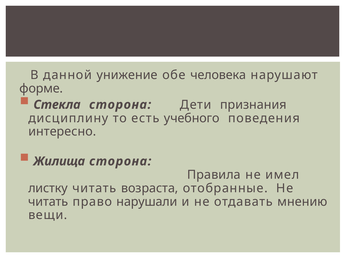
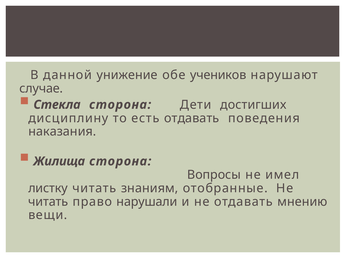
человека: человека -> учеников (218, 75)
форме: форме -> случае (41, 89)
признания: признания -> достигших (253, 105)
есть учебного: учебного -> отдавать (192, 118)
интересно: интересно -> наказания (62, 132)
Правила: Правила -> Вопросы (214, 175)
возраста: возраста -> знаниям (150, 189)
